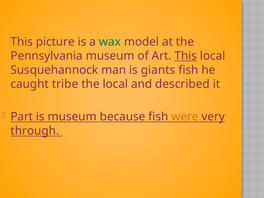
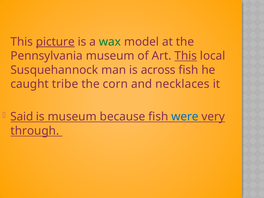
picture underline: none -> present (55, 42)
giants: giants -> across (158, 70)
the local: local -> corn (115, 84)
described: described -> necklaces (182, 84)
Part: Part -> Said (22, 117)
were colour: orange -> blue (185, 117)
